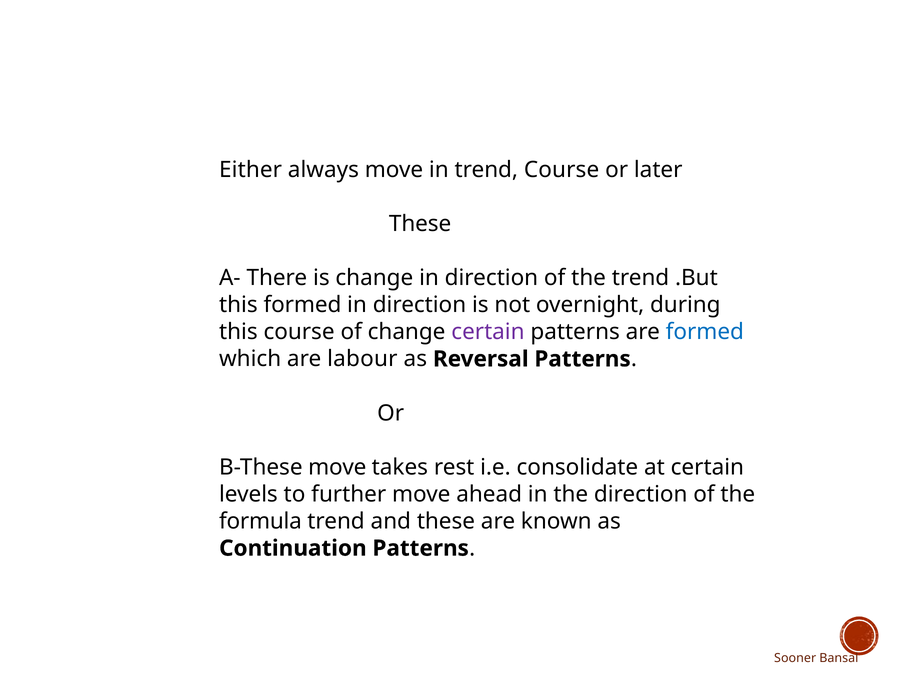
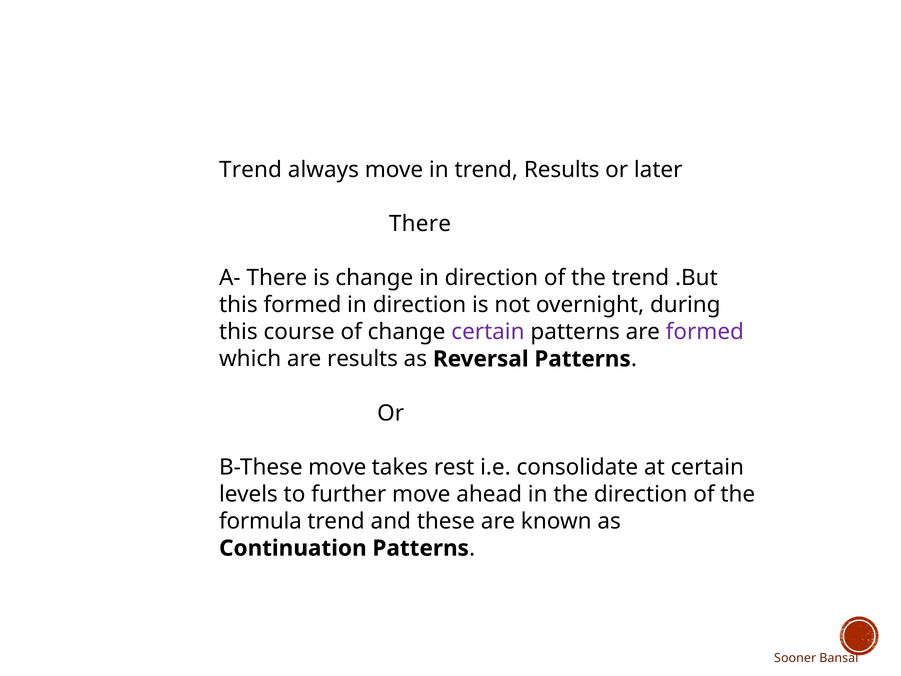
Either: Either -> Trend (251, 170)
trend Course: Course -> Results (562, 170)
These: These -> There (420, 224)
formed colour: blue -> purple (705, 332)
are labour: labour -> results (362, 359)
